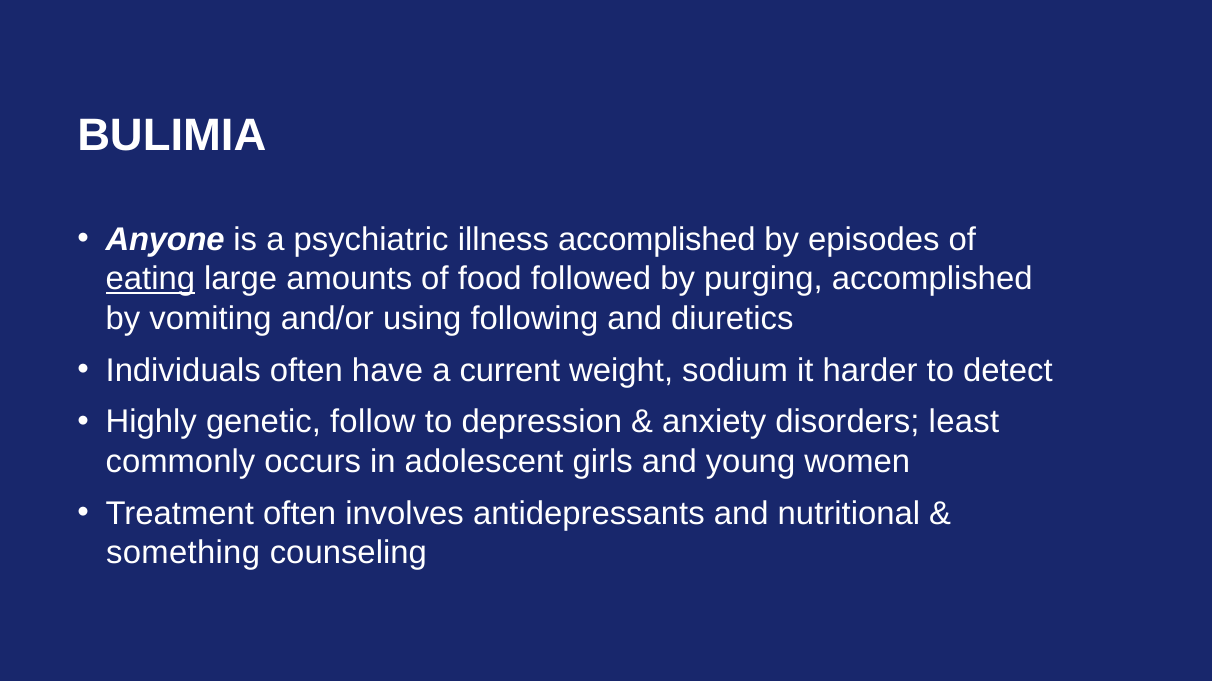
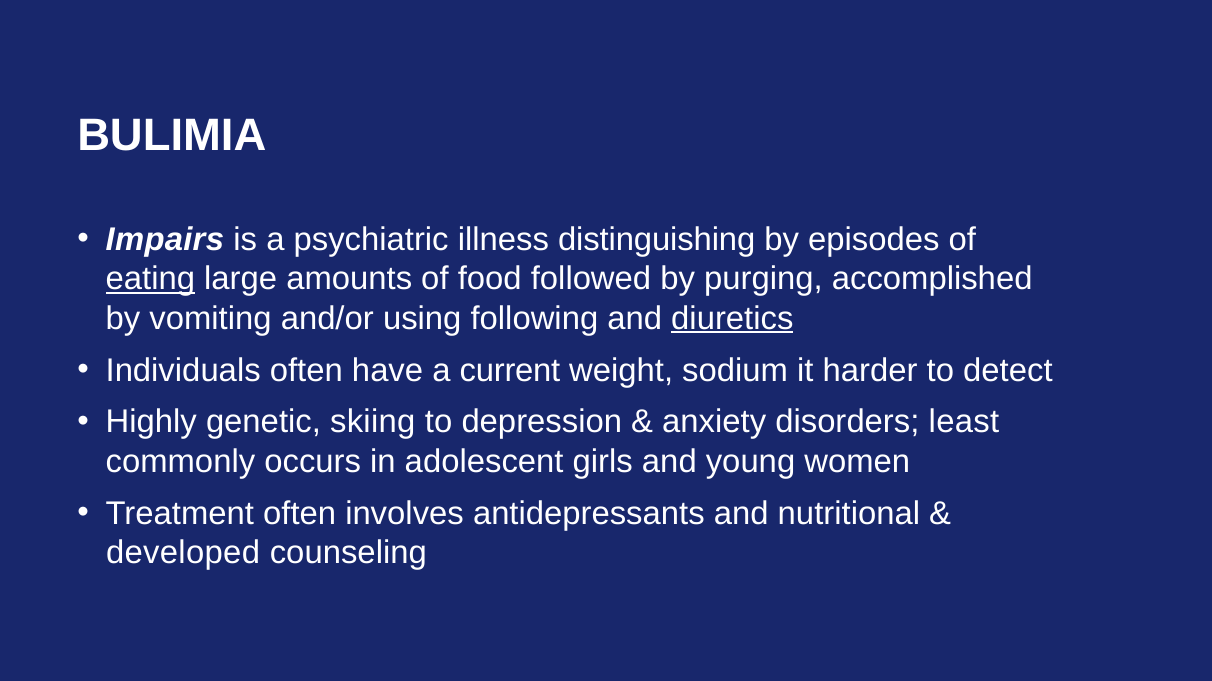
Anyone: Anyone -> Impairs (165, 240)
illness accomplished: accomplished -> distinguishing (657, 240)
diuretics underline: none -> present (732, 319)
follow: follow -> skiing (373, 423)
something: something -> developed (183, 553)
